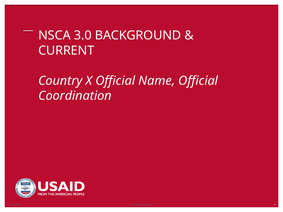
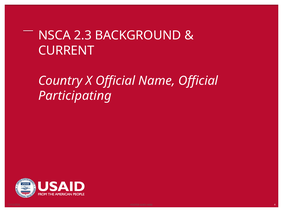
3.0: 3.0 -> 2.3 (83, 35)
Coordination: Coordination -> Participating (75, 96)
